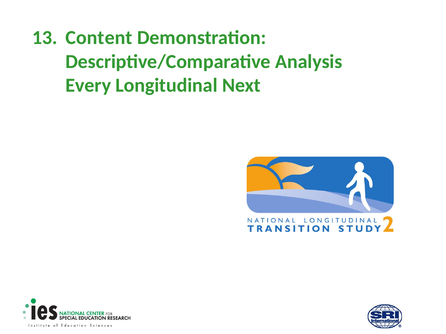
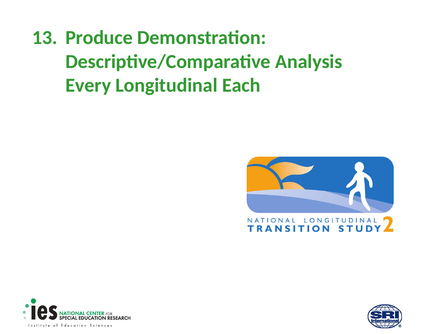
Content: Content -> Produce (99, 38)
Next: Next -> Each (241, 85)
